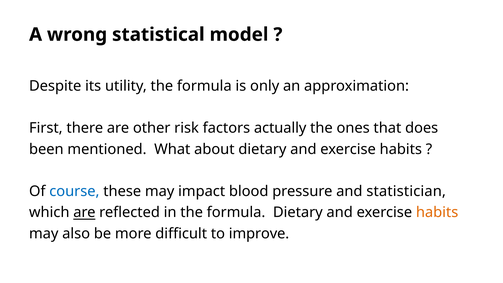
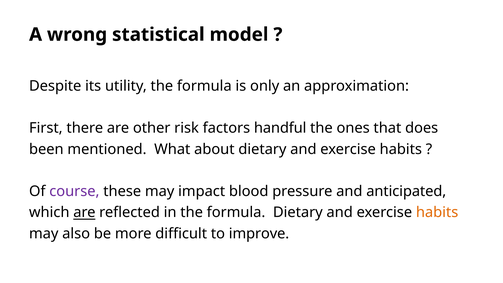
actually: actually -> handful (280, 128)
course colour: blue -> purple (74, 191)
statistician: statistician -> anticipated (406, 191)
